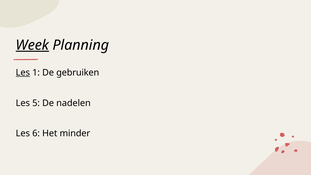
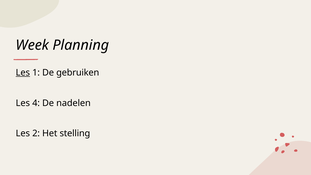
Week underline: present -> none (32, 45)
5: 5 -> 4 (36, 103)
6: 6 -> 2 (36, 133)
minder: minder -> stelling (75, 133)
